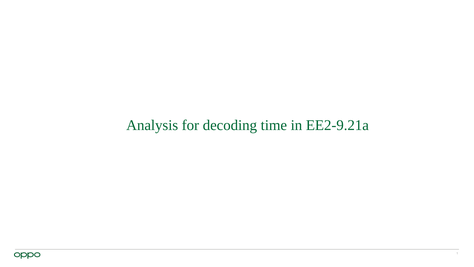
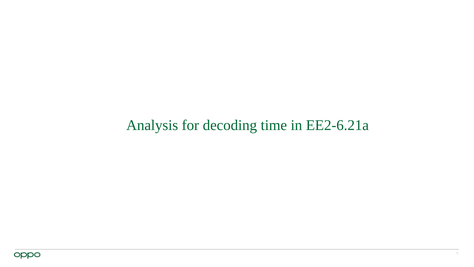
EE2-9.21a: EE2-9.21a -> EE2-6.21a (337, 125)
